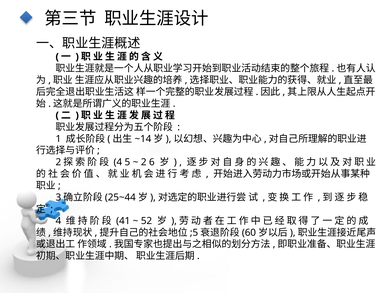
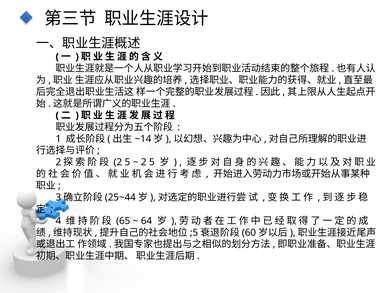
4: 4 -> 2 (118, 162)
6: 6 -> 5 (152, 162)
41: 41 -> 65 (123, 221)
52: 52 -> 64 (146, 221)
